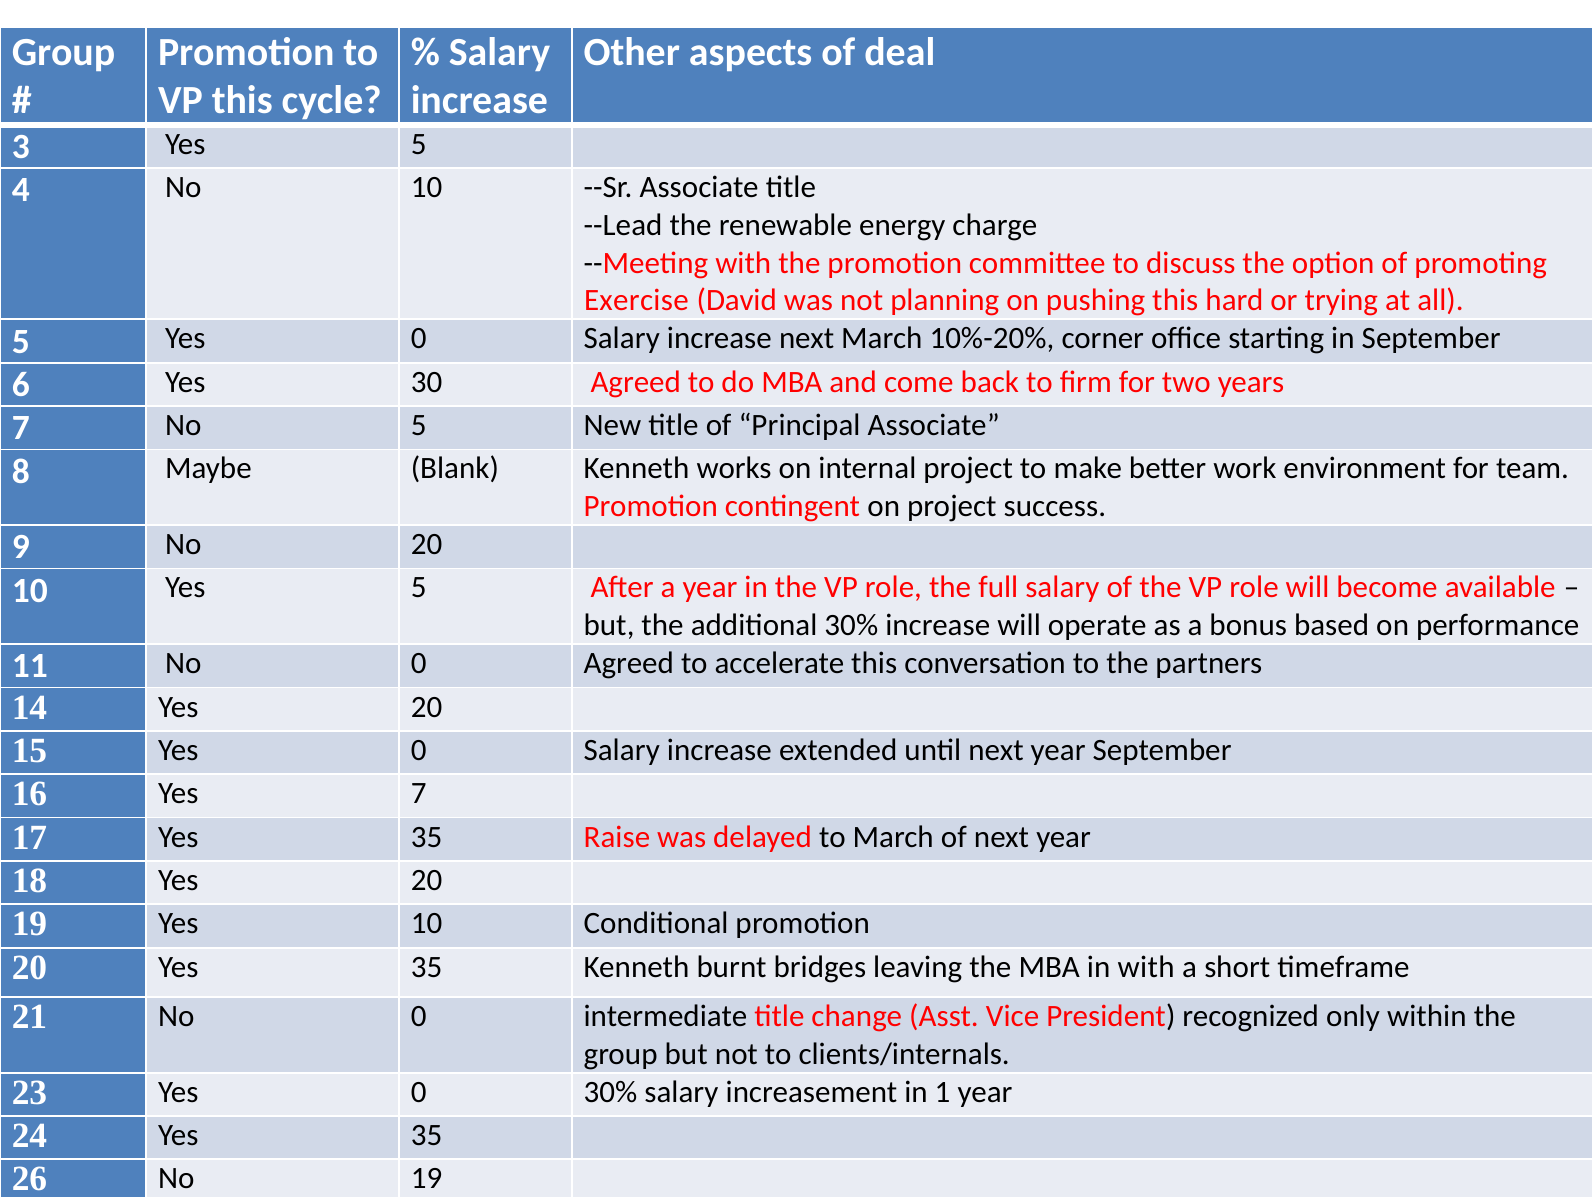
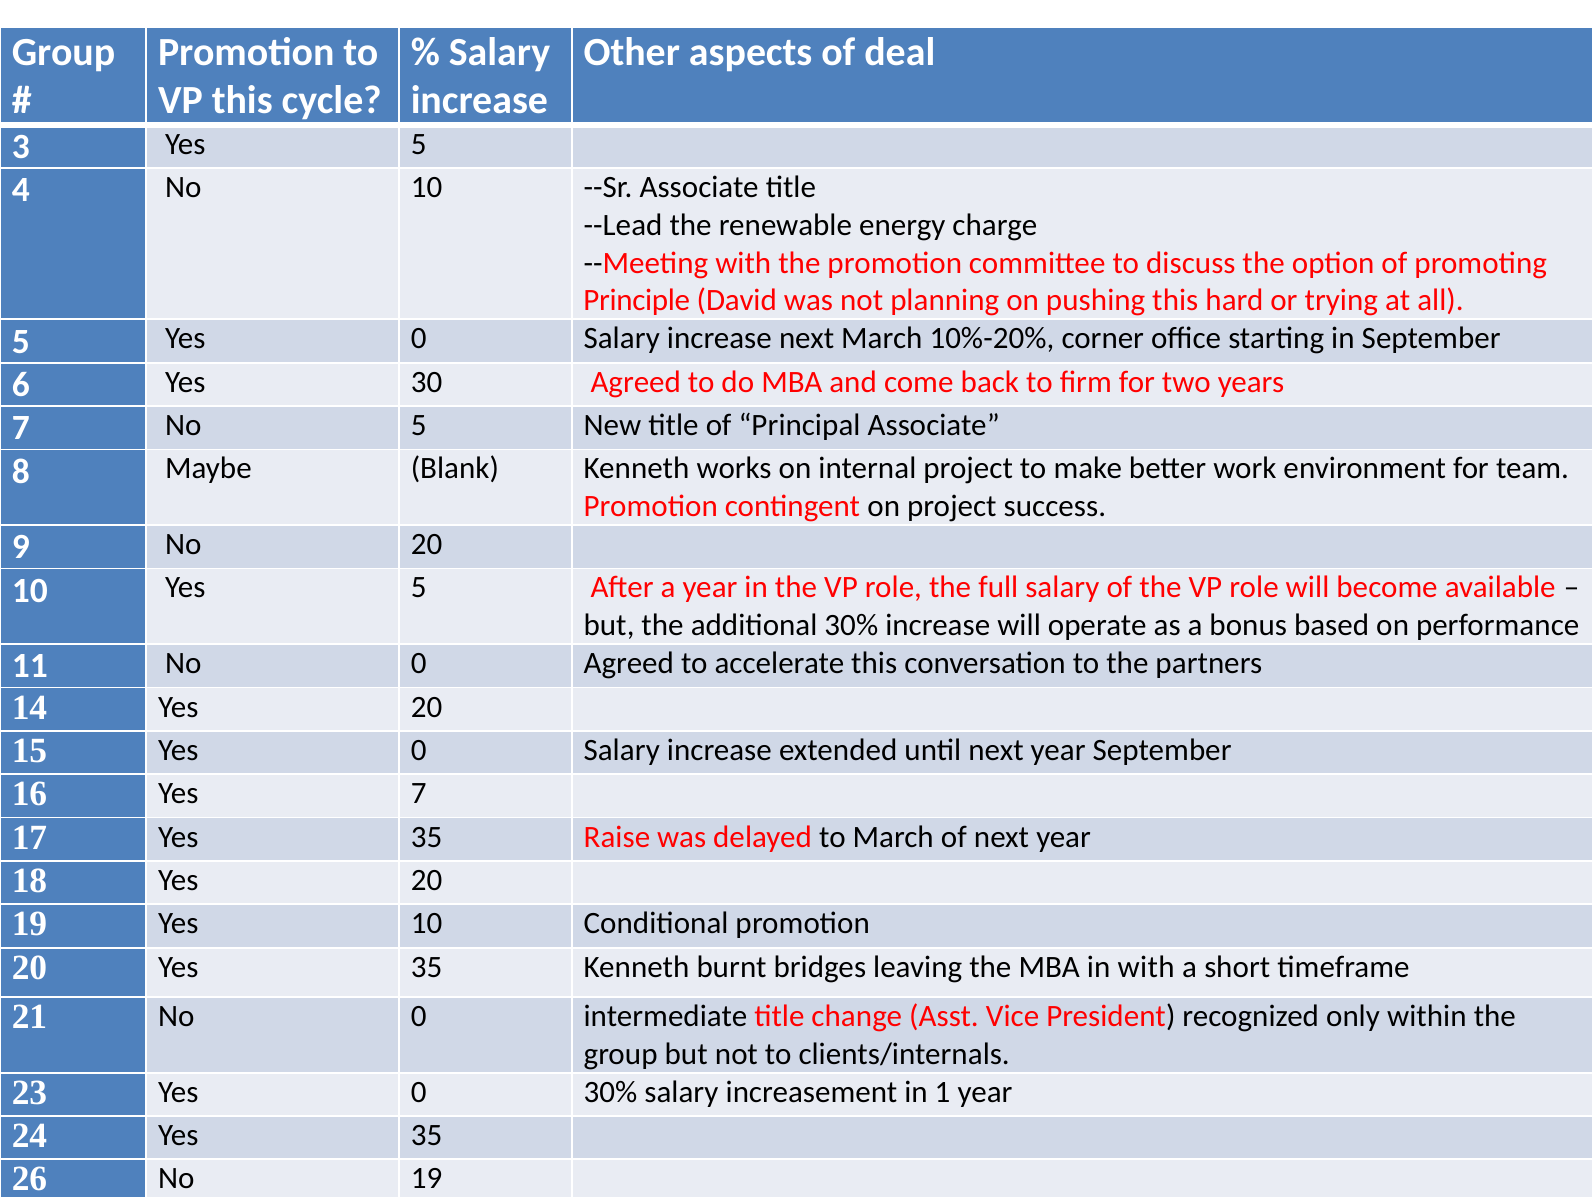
Exercise: Exercise -> Principle (637, 301)
